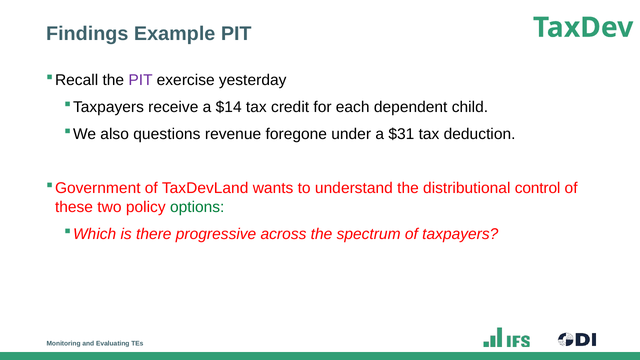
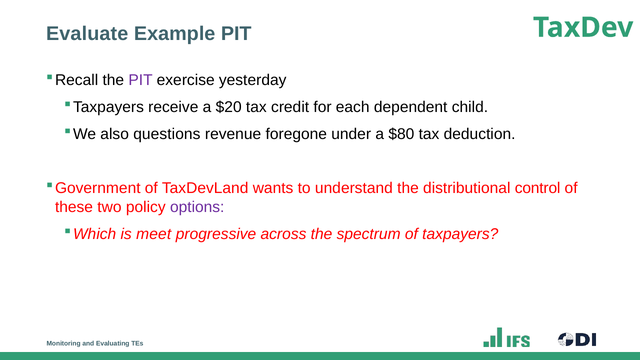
Findings: Findings -> Evaluate (87, 34)
$14: $14 -> $20 (229, 107)
$31: $31 -> $80 (401, 134)
options colour: green -> purple (197, 207)
there: there -> meet (154, 234)
